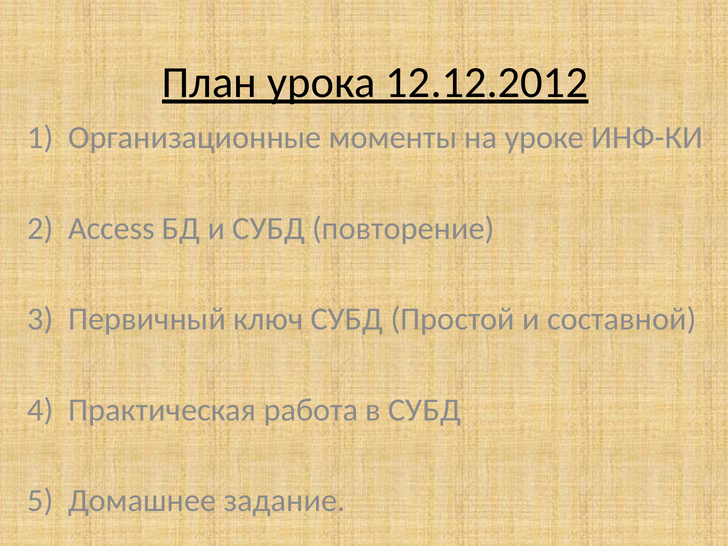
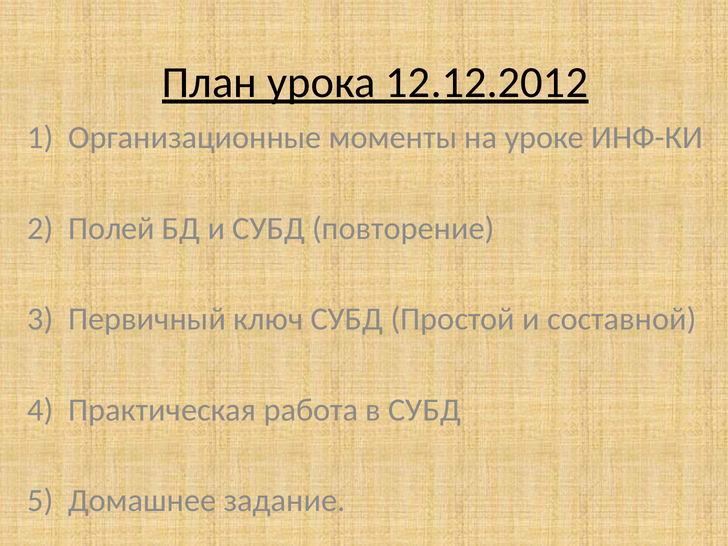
Access: Access -> Полей (112, 229)
